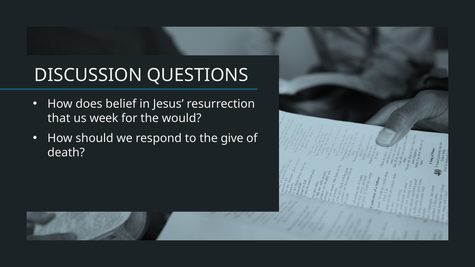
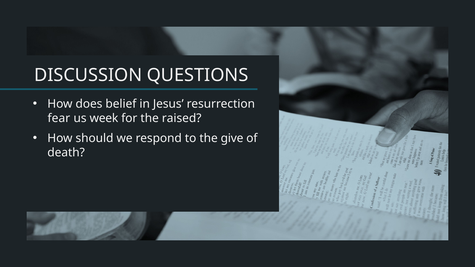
that: that -> fear (59, 118)
would: would -> raised (182, 118)
